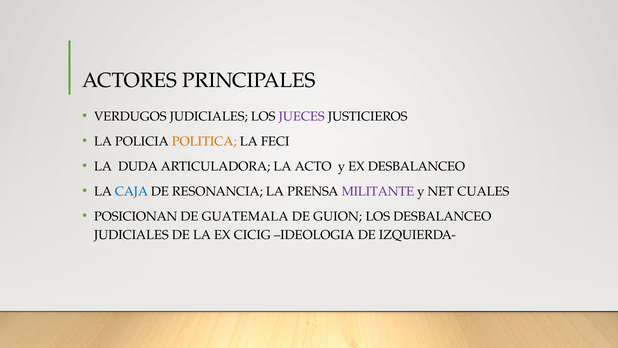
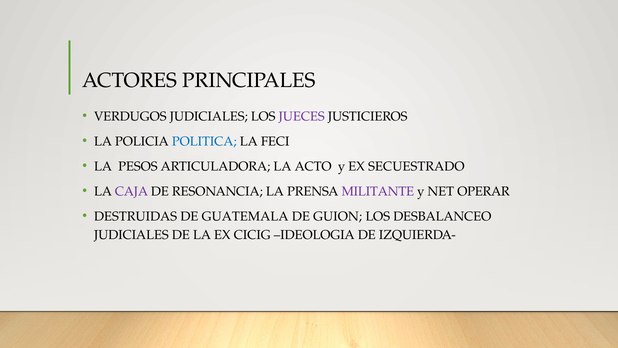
POLITICA colour: orange -> blue (204, 141)
DUDA: DUDA -> PESOS (138, 166)
EX DESBALANCEO: DESBALANCEO -> SECUESTRADO (416, 166)
CAJA colour: blue -> purple (131, 191)
CUALES: CUALES -> OPERAR (483, 191)
POSICIONAN: POSICIONAN -> DESTRUIDAS (136, 216)
